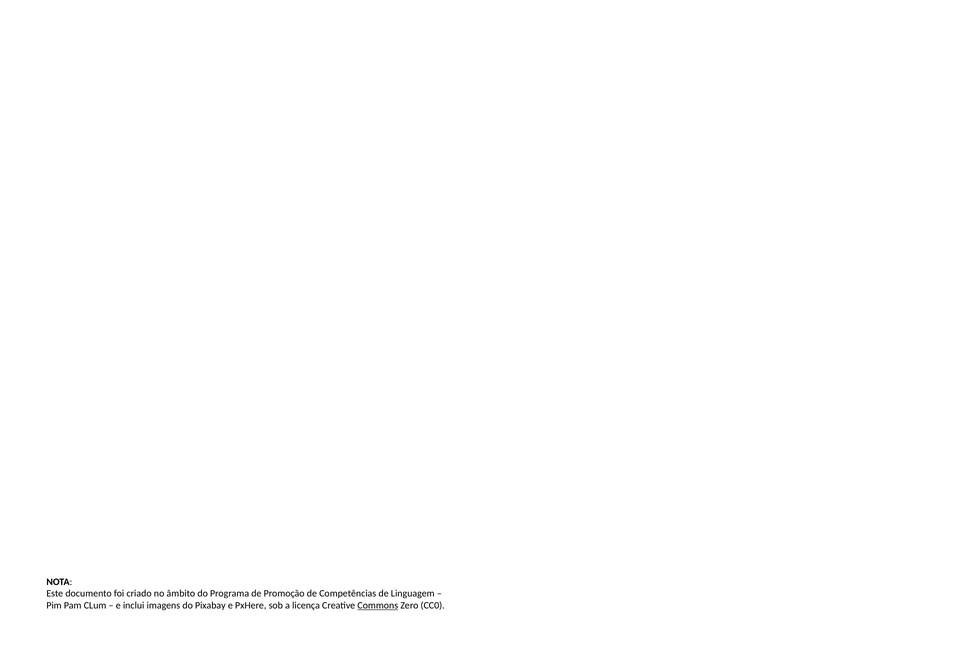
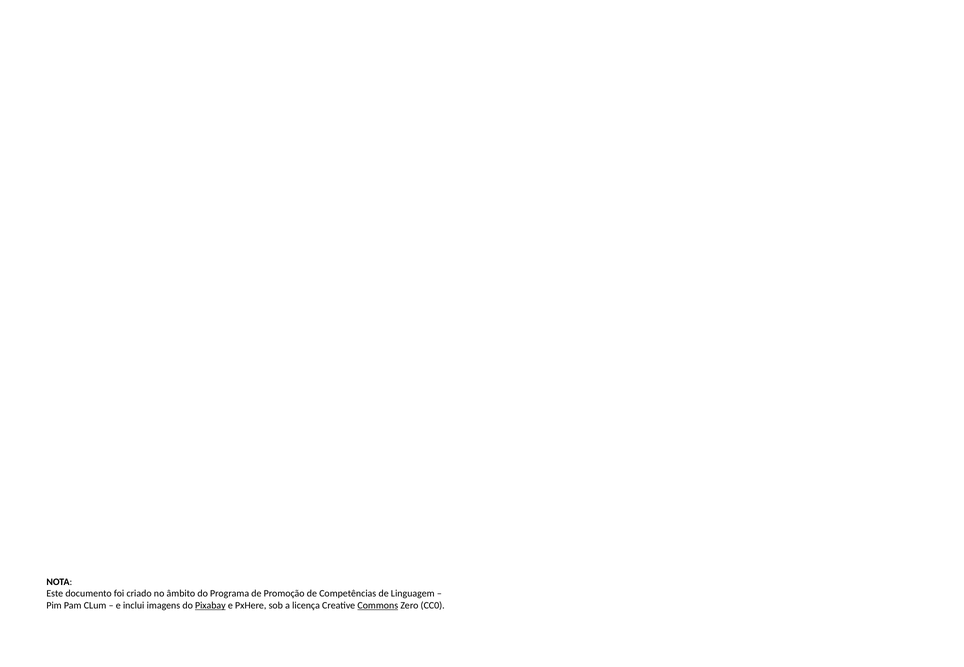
Pixabay underline: none -> present (210, 606)
